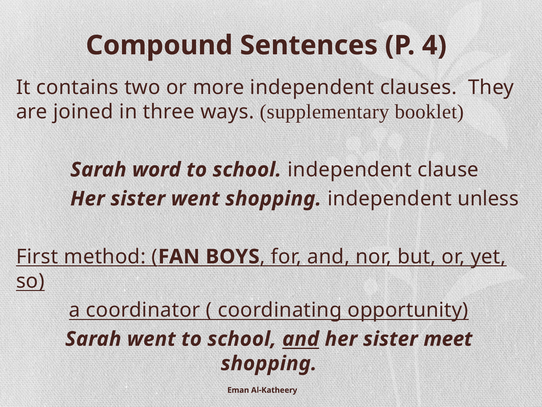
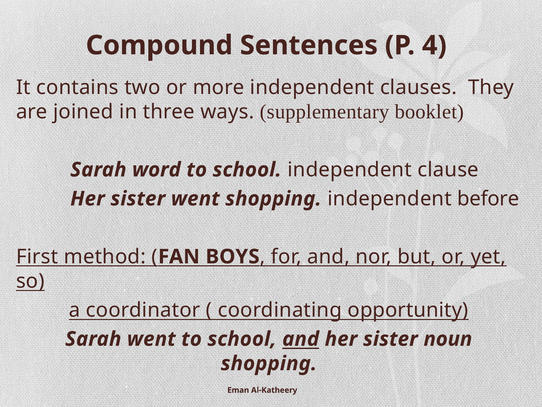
unless: unless -> before (488, 198)
meet: meet -> noun (448, 339)
